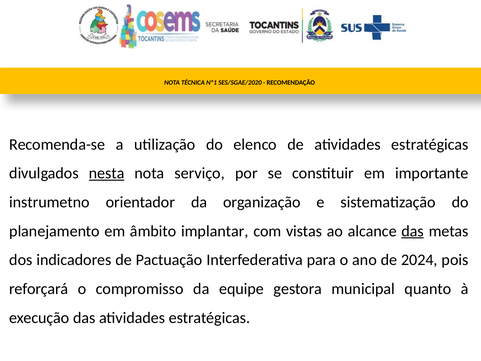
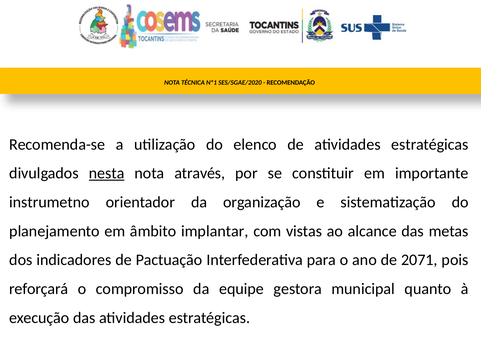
serviço: serviço -> através (200, 173)
das underline: present -> none (413, 231)
2024: 2024 -> 2071 (419, 260)
